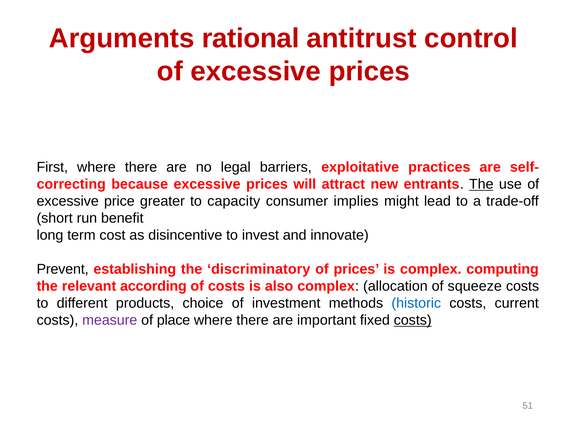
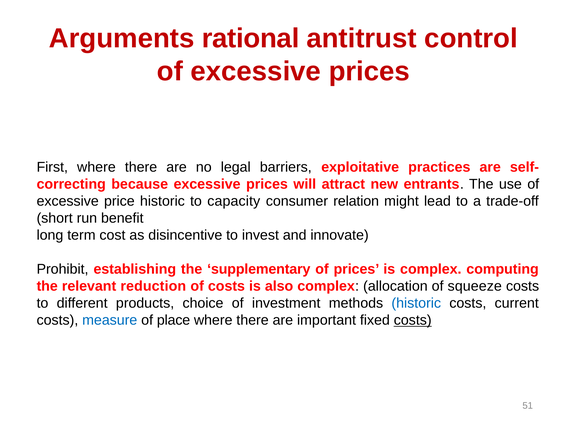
The underline: present -> none (481, 184)
price greater: greater -> historic (162, 201)
implies: implies -> relation (356, 201)
Prevent: Prevent -> Prohibit (63, 269)
discriminatory: discriminatory -> supplementary (259, 269)
according: according -> reduction (153, 286)
measure colour: purple -> blue (110, 320)
